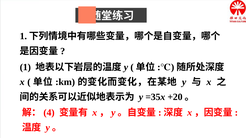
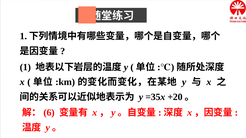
4: 4 -> 6 (49, 113)
